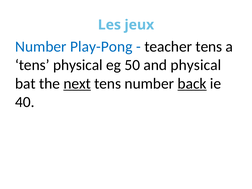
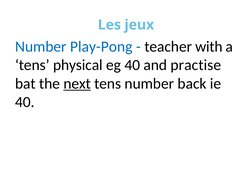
teacher tens: tens -> with (209, 47)
eg 50: 50 -> 40 (132, 65)
and physical: physical -> practise (196, 65)
back underline: present -> none (192, 84)
